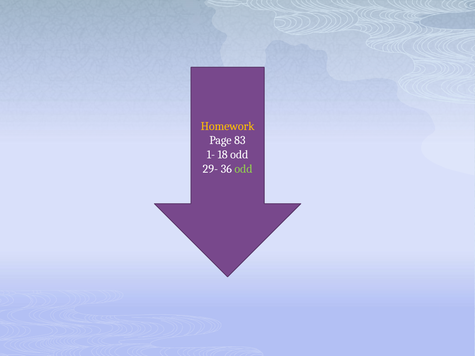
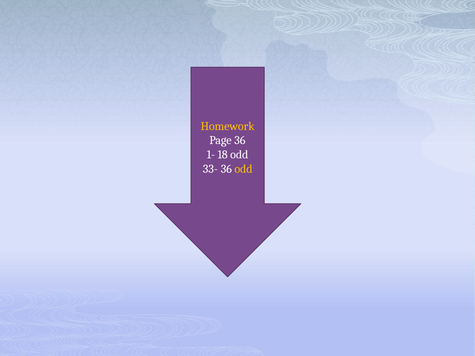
Page 83: 83 -> 36 (240, 140)
29-: 29- -> 33- (210, 169)
odd colour: light green -> yellow (243, 169)
